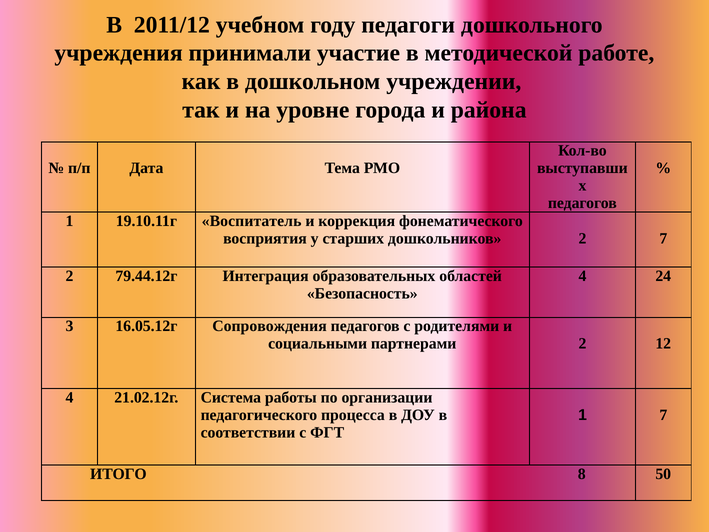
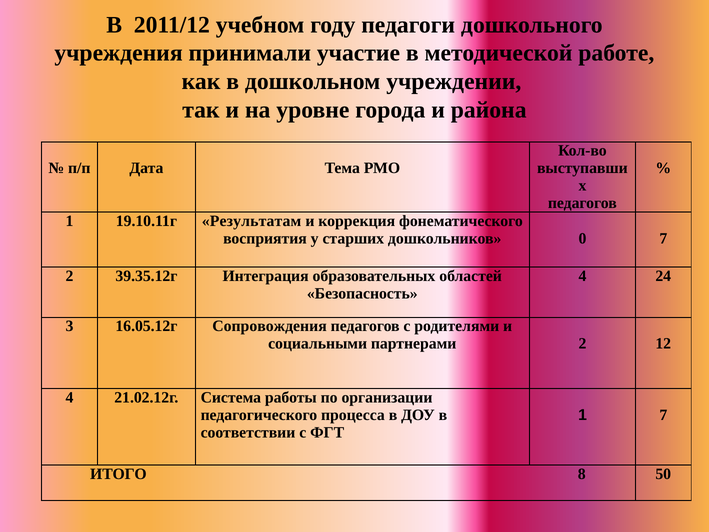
Воспитатель: Воспитатель -> Результатам (252, 221)
дошкольников 2: 2 -> 0 (582, 238)
79.44.12г: 79.44.12г -> 39.35.12г (146, 276)
